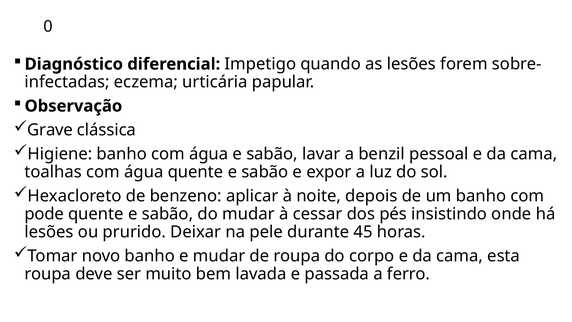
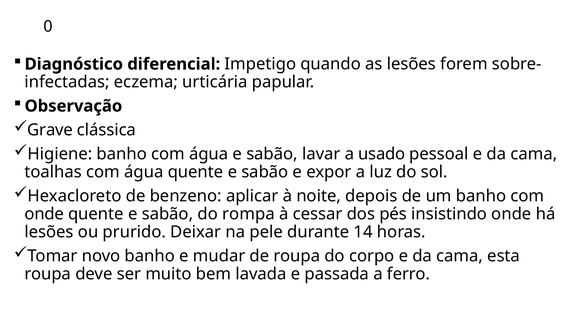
benzil: benzil -> usado (382, 154)
pode: pode -> onde (44, 214)
do mudar: mudar -> rompa (248, 214)
45: 45 -> 14 (363, 232)
